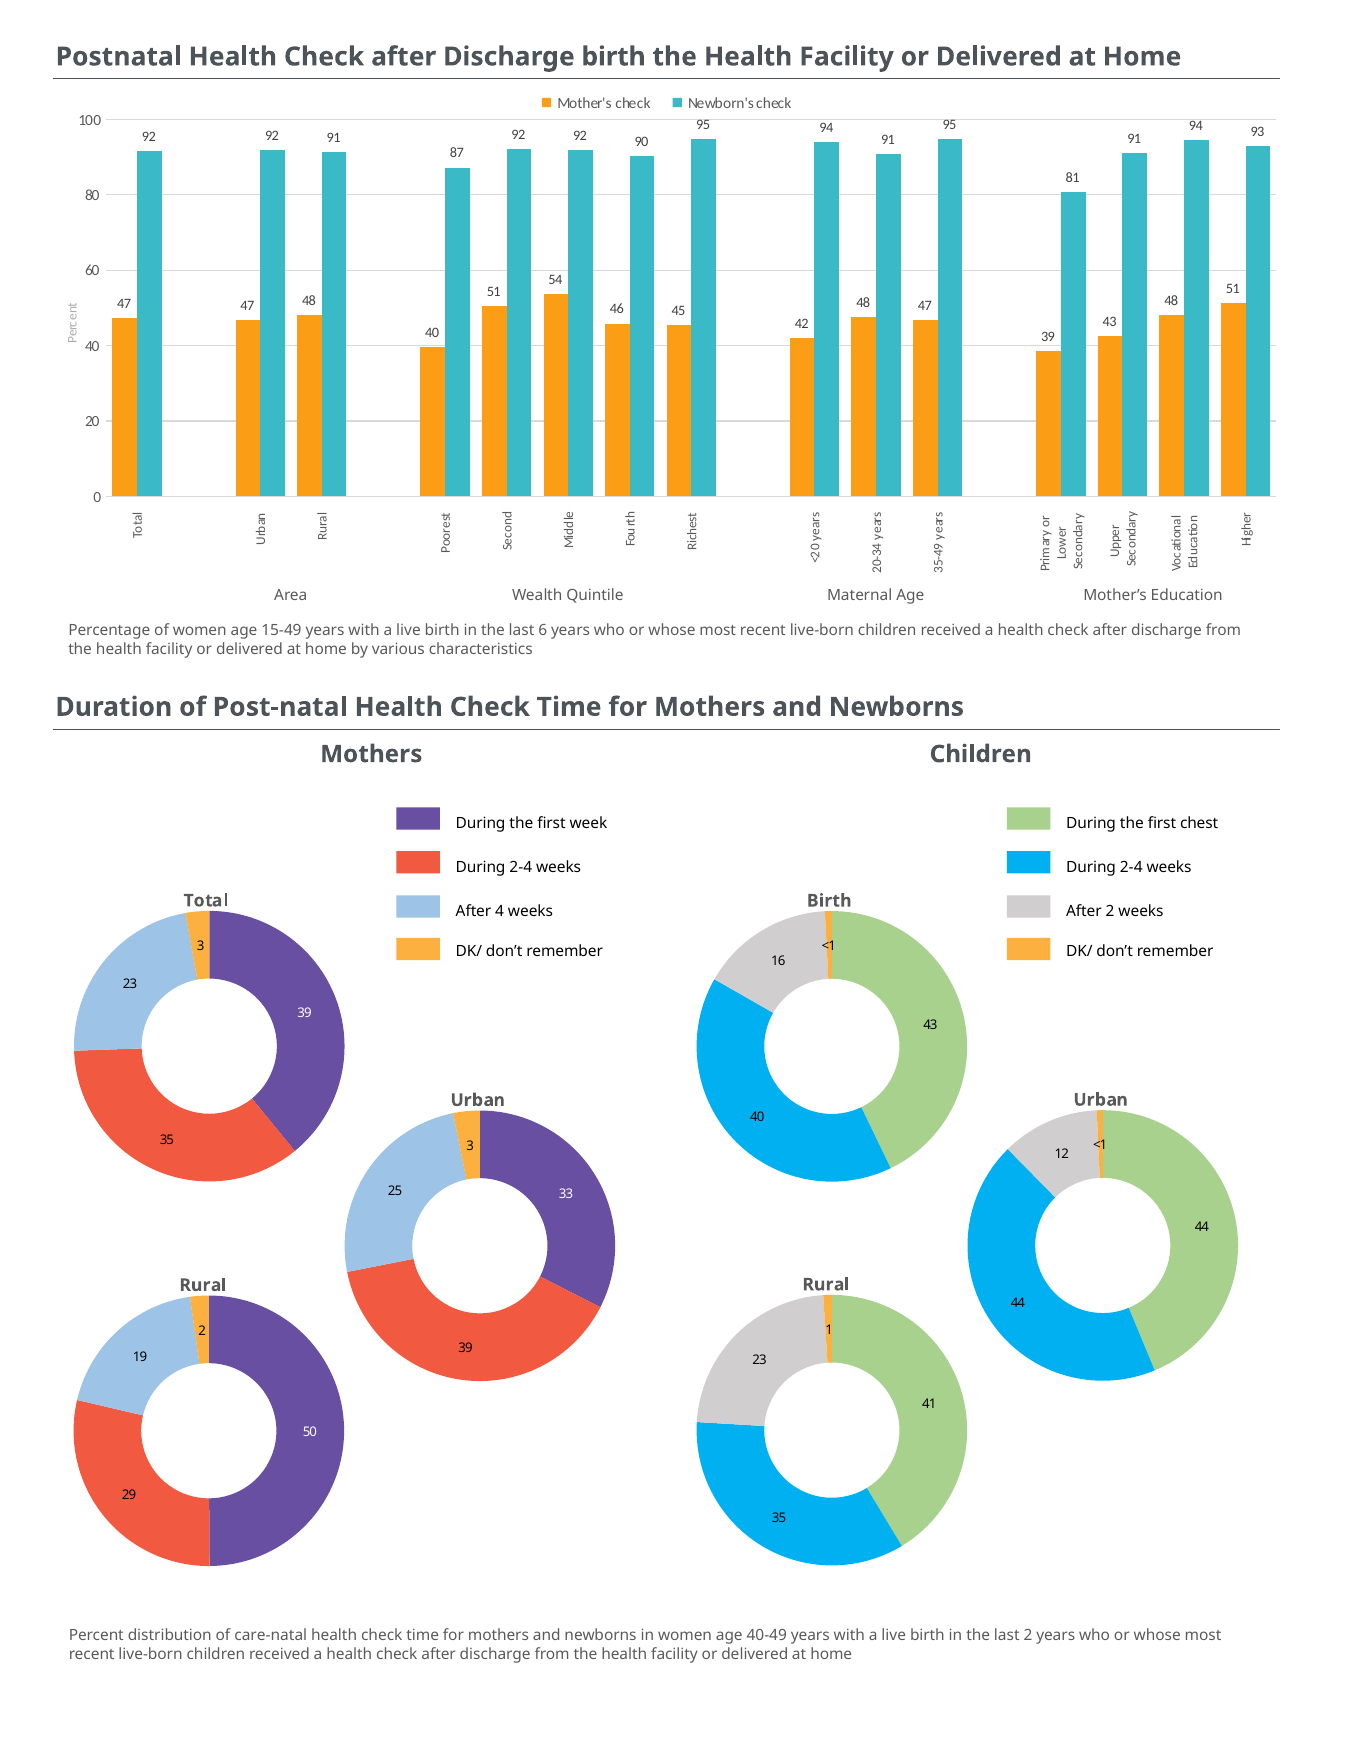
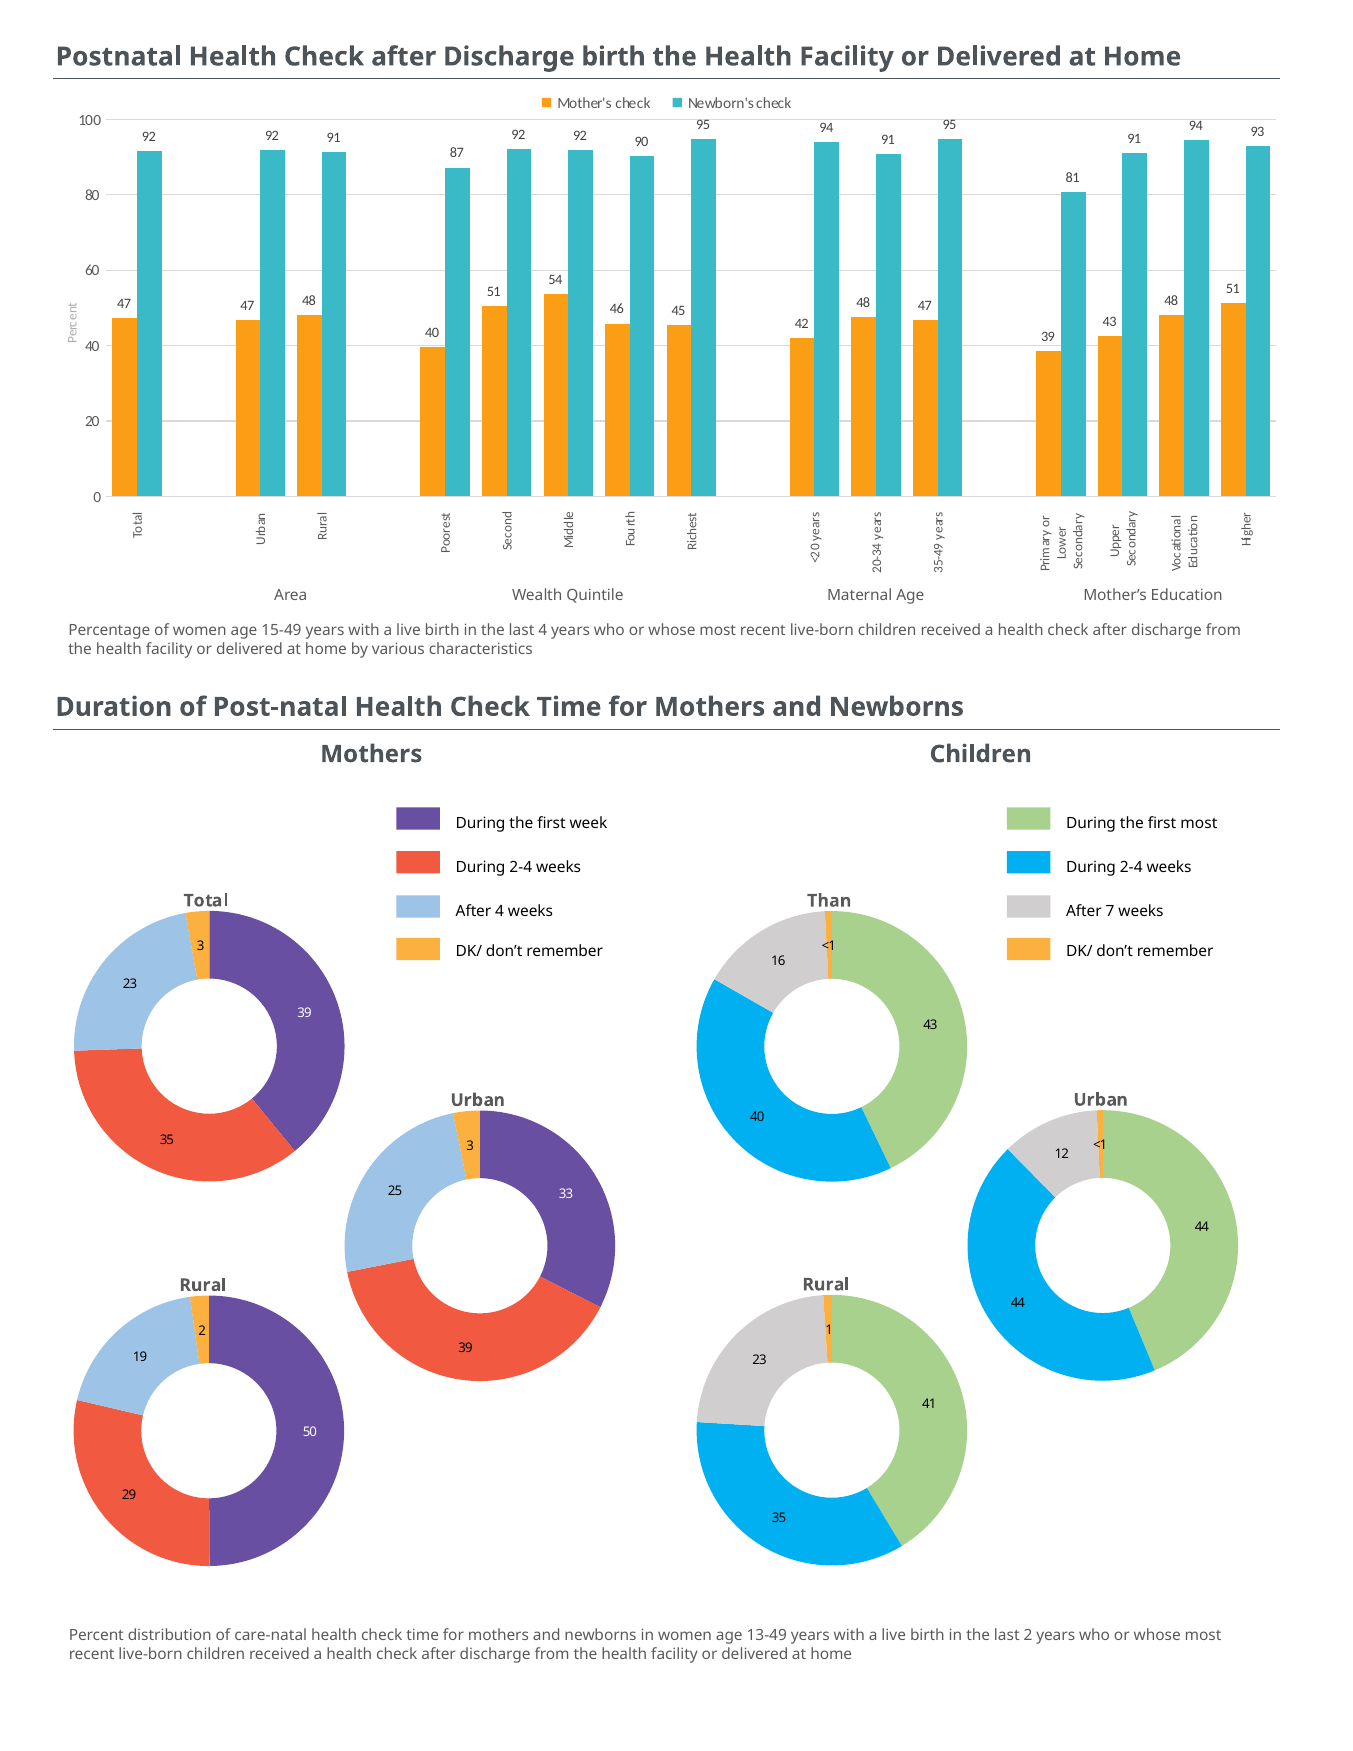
last 6: 6 -> 4 (543, 631)
first chest: chest -> most (1199, 823)
Birth: Birth -> Than (829, 901)
After 2: 2 -> 7 (1110, 912)
40-49: 40-49 -> 13-49 (767, 1636)
